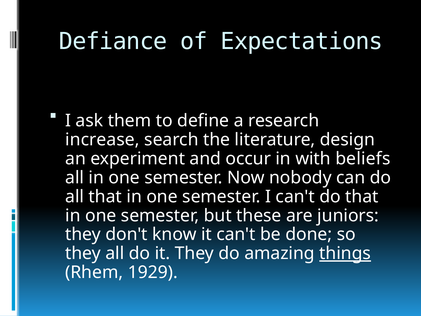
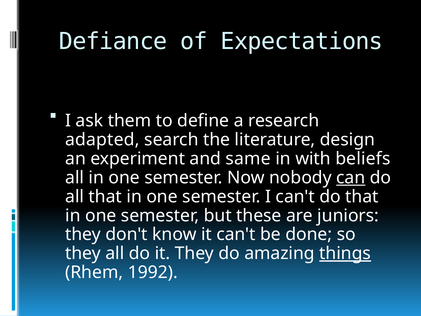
increase: increase -> adapted (102, 140)
occur: occur -> same (248, 159)
can underline: none -> present (351, 177)
1929: 1929 -> 1992 (153, 272)
